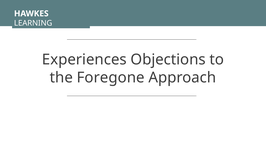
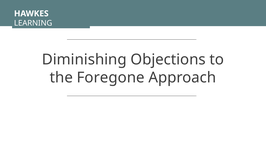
Experiences: Experiences -> Diminishing (84, 59)
